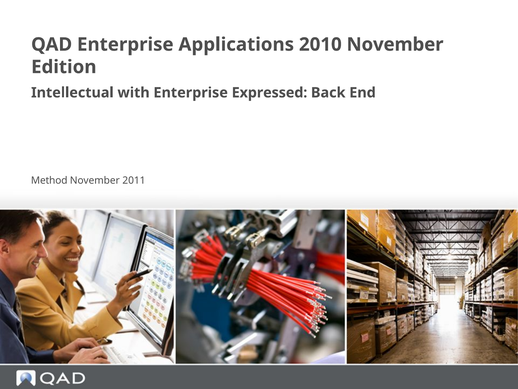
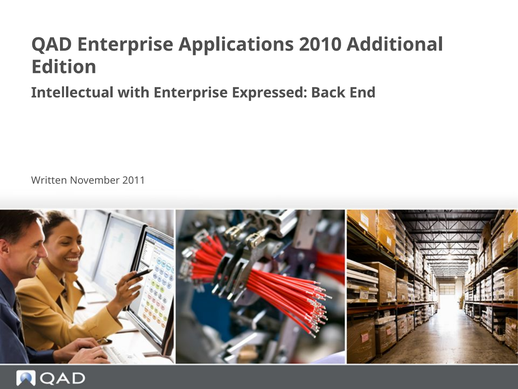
2010 November: November -> Additional (395, 44)
Method: Method -> Written (49, 180)
